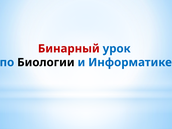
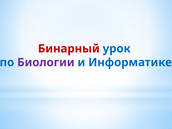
Биологии colour: black -> purple (46, 62)
